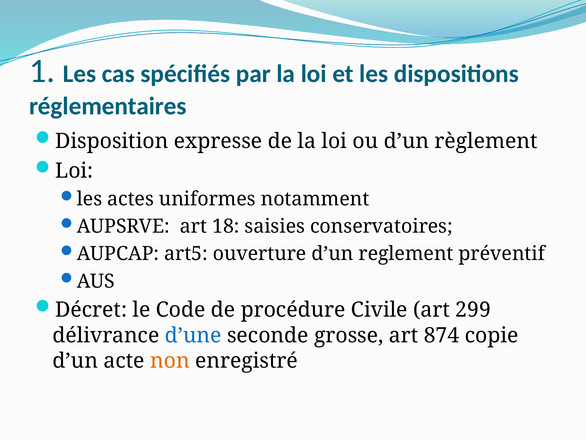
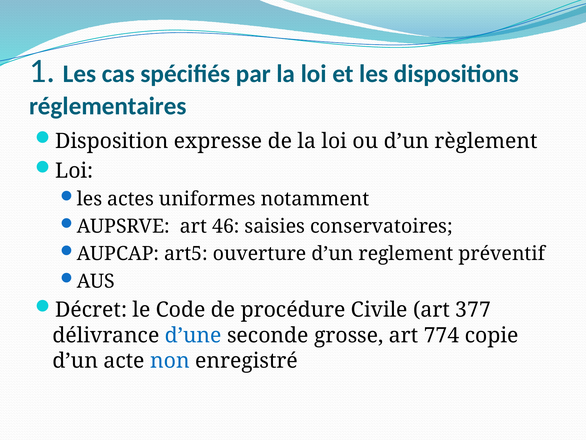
18: 18 -> 46 (226, 226)
299: 299 -> 377 (473, 310)
874: 874 -> 774 (441, 335)
non colour: orange -> blue (170, 360)
